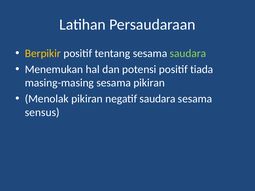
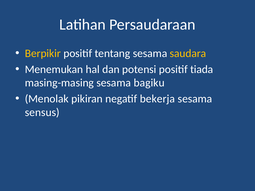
saudara colour: light green -> yellow (188, 53)
sesama pikiran: pikiran -> bagiku (149, 83)
negatif saudara: saudara -> bekerja (157, 99)
